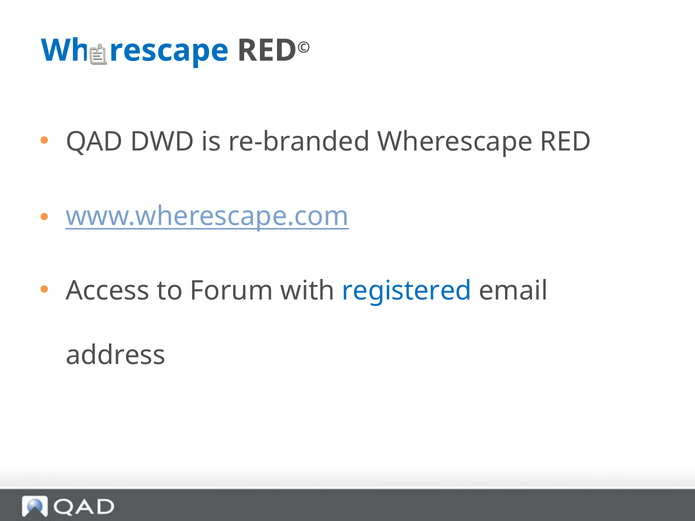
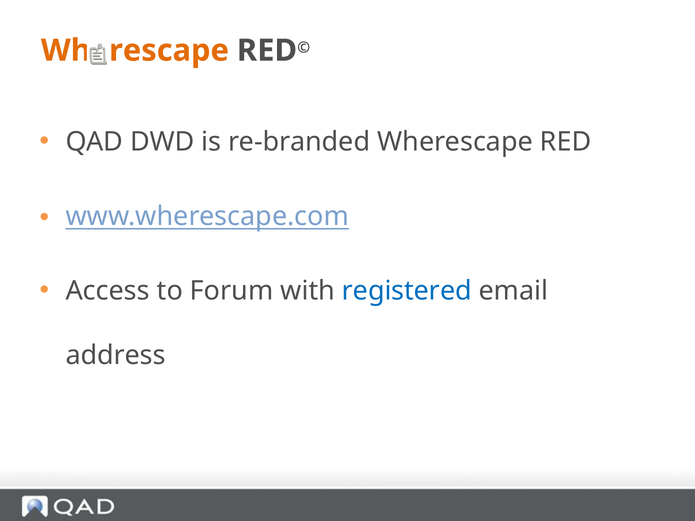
Wherescape colour: blue -> orange (135, 51)
